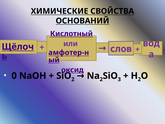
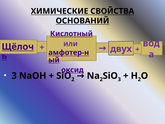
слов: слов -> двух (121, 49)
0: 0 -> 3 (14, 76)
